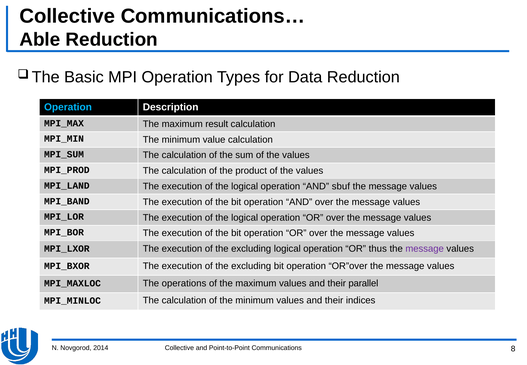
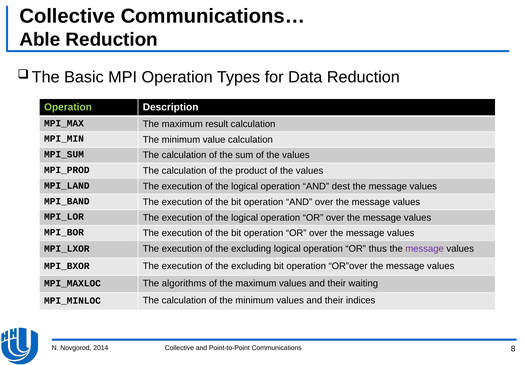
Operation colour: light blue -> light green (68, 107)
sbuf: sbuf -> dest (341, 186)
operations: operations -> algorithms (184, 283)
parallel: parallel -> waiting (363, 283)
